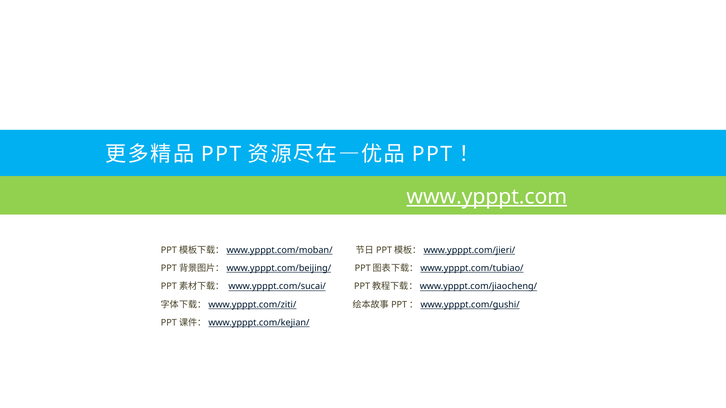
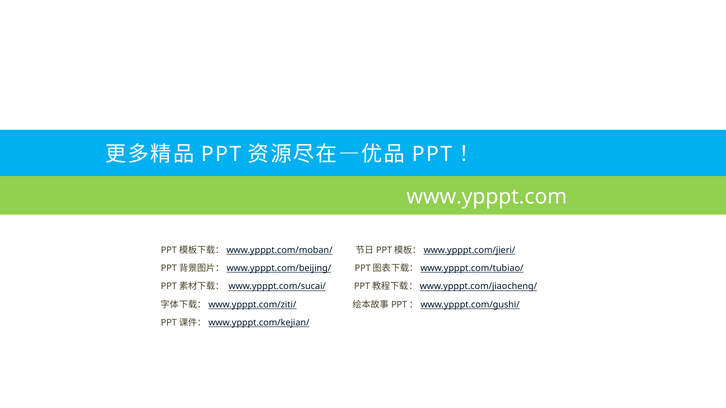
www.ypppt.com underline: present -> none (487, 197)
